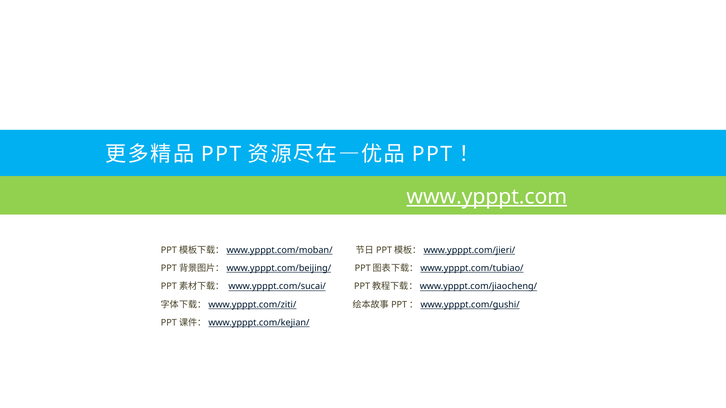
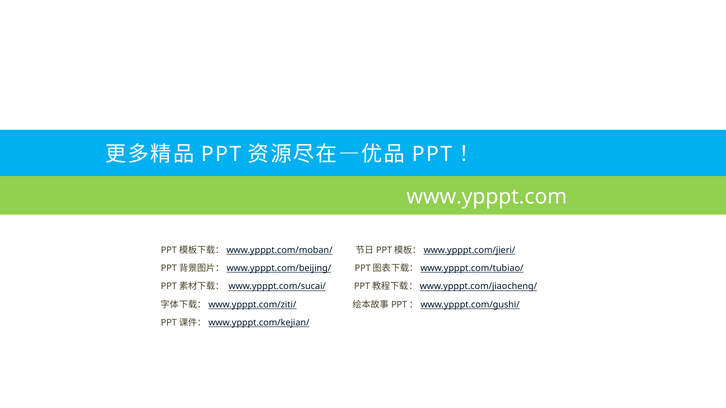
www.ypppt.com underline: present -> none (487, 197)
